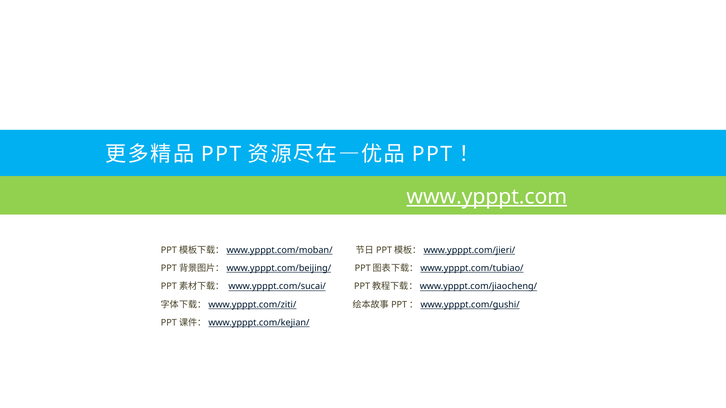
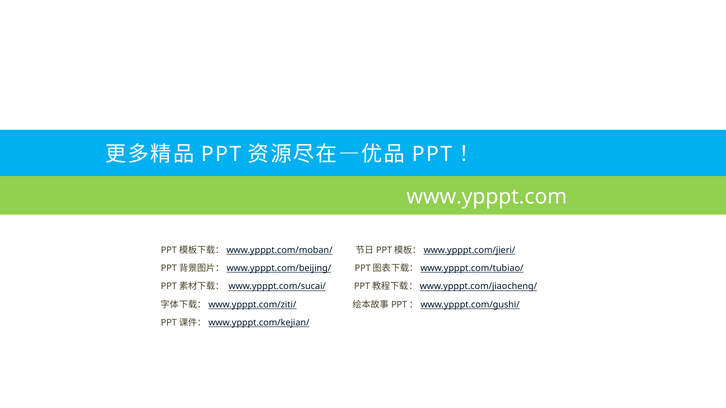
www.ypppt.com underline: present -> none (487, 197)
